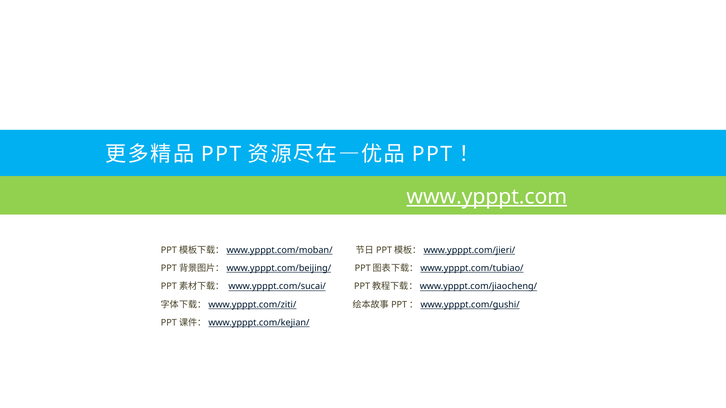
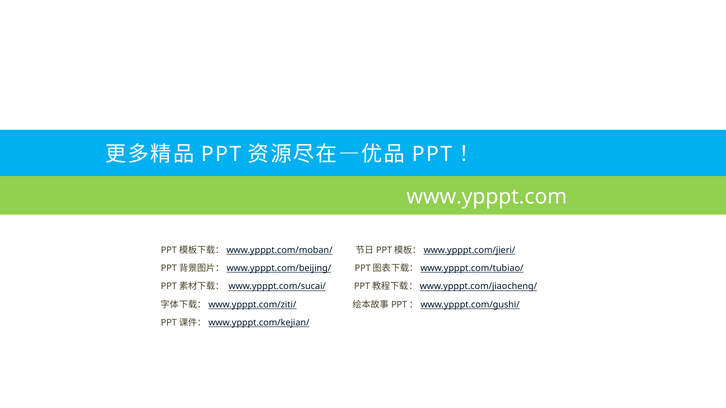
www.ypppt.com underline: present -> none (487, 197)
